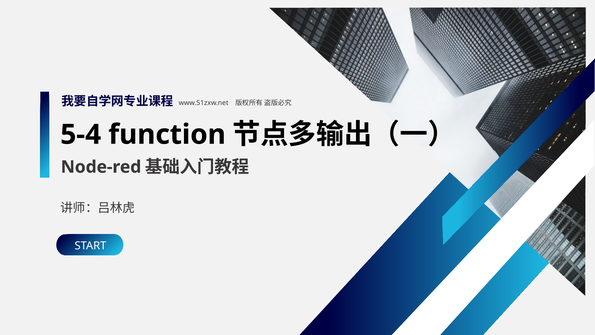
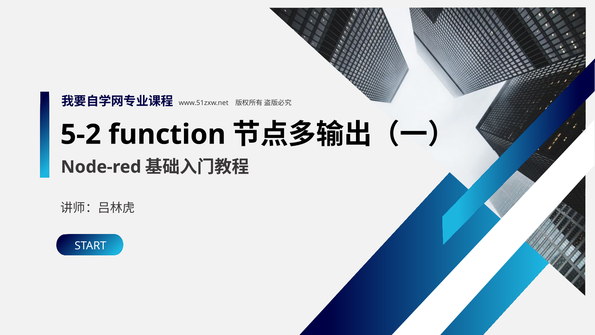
5-4: 5-4 -> 5-2 (81, 134)
